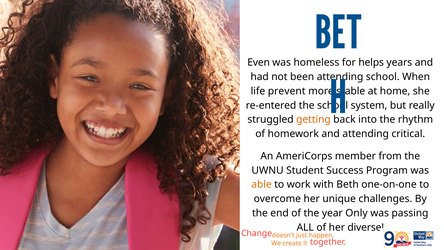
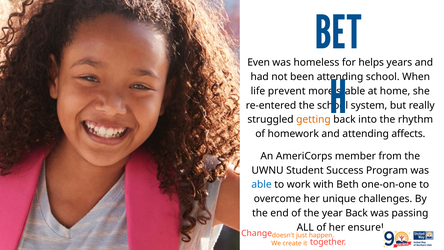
critical: critical -> affects (408, 134)
able colour: orange -> blue (262, 184)
year Only: Only -> Back (357, 213)
diverse: diverse -> ensure (366, 227)
